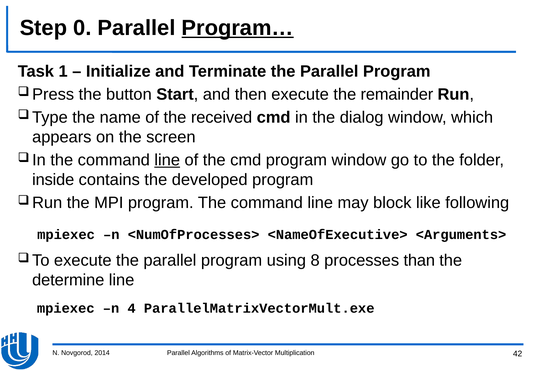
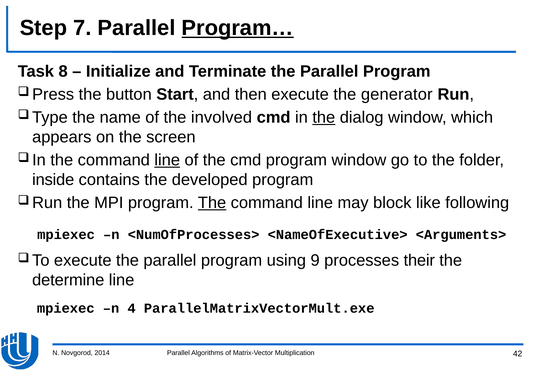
0: 0 -> 7 (82, 28)
1: 1 -> 8 (63, 71)
remainder: remainder -> generator (397, 94)
received: received -> involved (221, 117)
the underline: none -> present (324, 117)
The underline: none -> present (212, 203)
8: 8 -> 9 (315, 260)
than: than -> their (419, 260)
